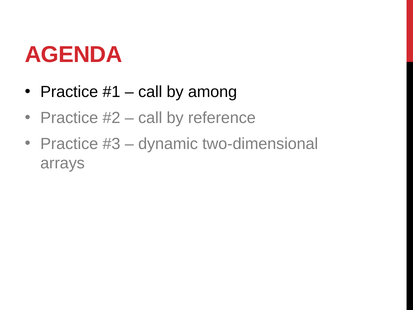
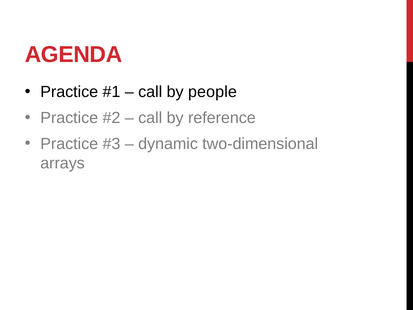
among: among -> people (212, 92)
